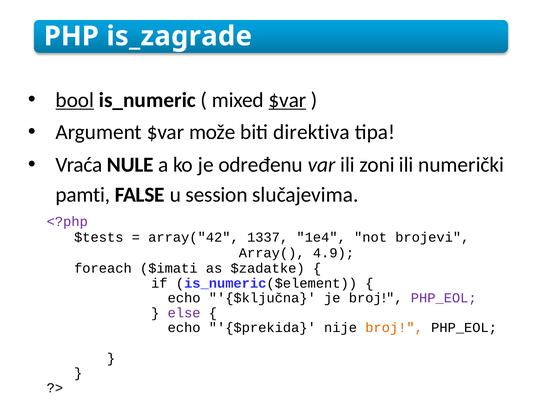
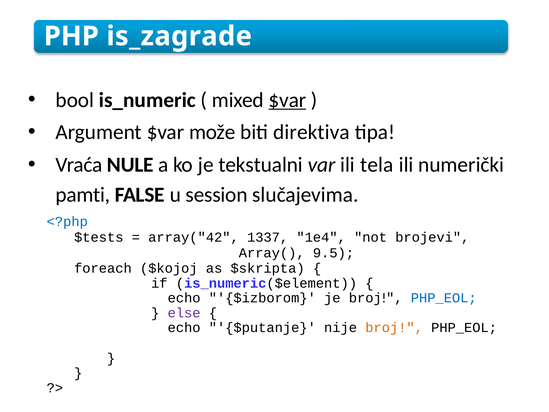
bool underline: present -> none (75, 100)
određenu: određenu -> tekstualni (261, 165)
zoni: zoni -> tela (377, 165)
<?php colour: purple -> blue (67, 222)
4.9: 4.9 -> 9.5 (333, 253)
$imati: $imati -> $kojoj (169, 268)
$zadatke: $zadatke -> $skripta (268, 268)
$ključna: $ključna -> $izborom (262, 298)
PHP_EOL colour: purple -> blue (444, 298)
$prekida: $prekida -> $putanje (262, 328)
